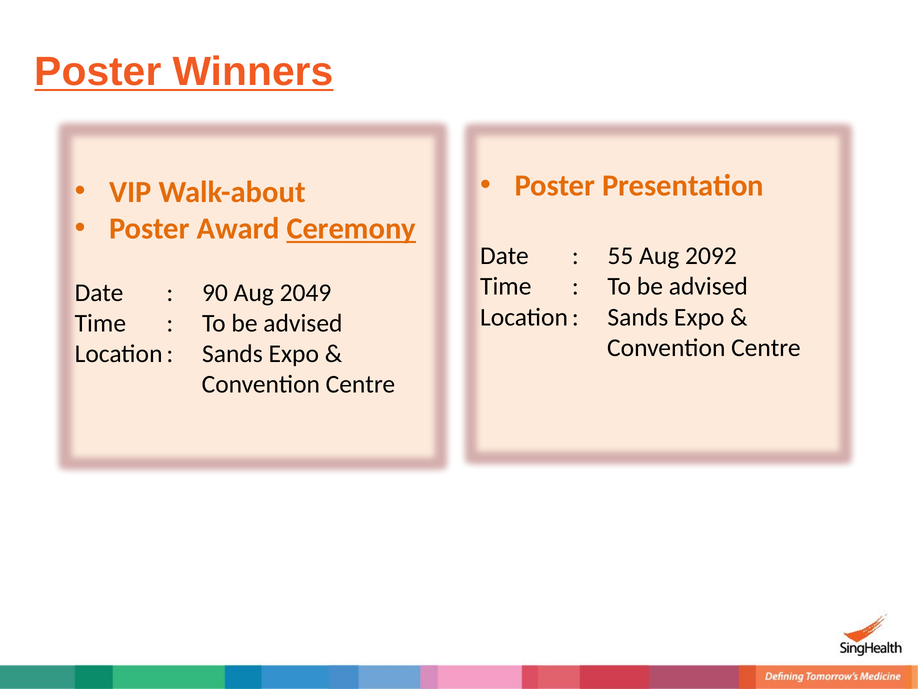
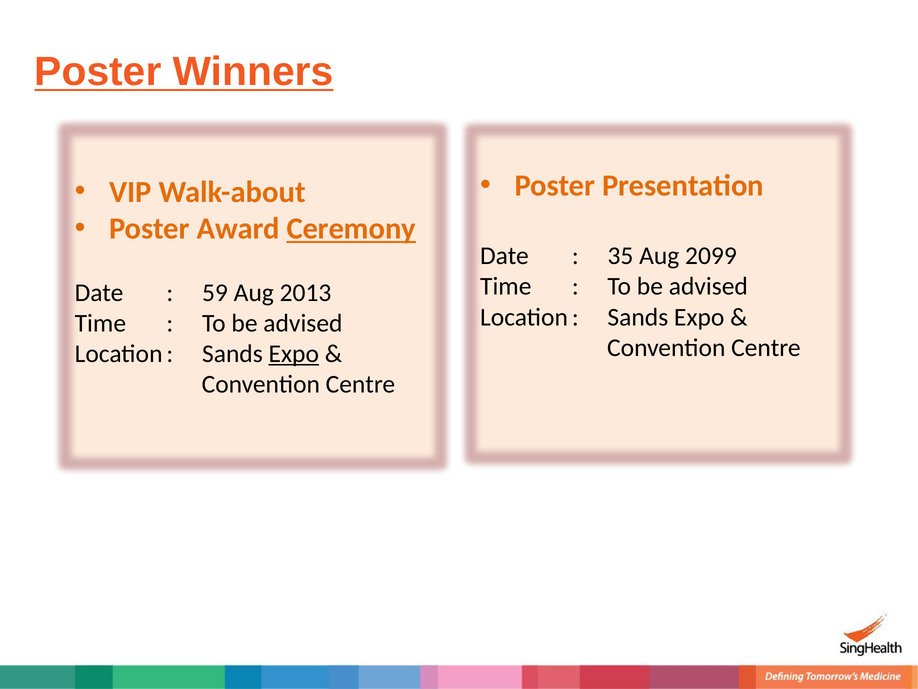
55: 55 -> 35 (620, 256)
2092: 2092 -> 2099 (711, 256)
90: 90 -> 59 (215, 292)
2049: 2049 -> 2013 (306, 292)
Expo underline: none -> present (294, 354)
